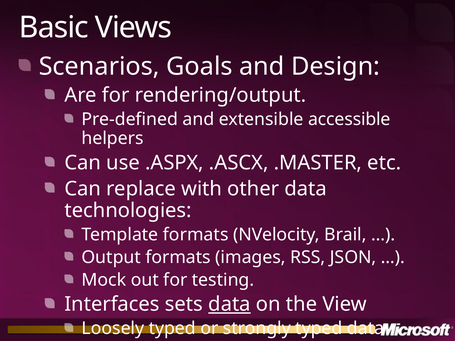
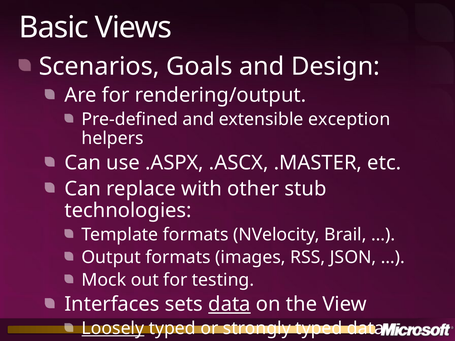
accessible: accessible -> exception (349, 119)
other data: data -> stub (306, 189)
Loosely underline: none -> present (113, 329)
